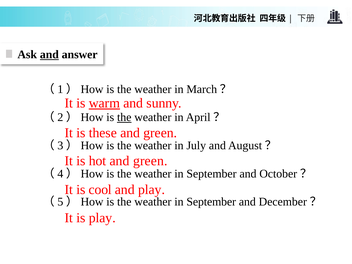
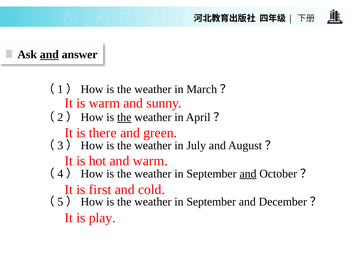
warm underline: present -> none (104, 103)
these: these -> there (103, 133)
hot and green: green -> warm (150, 161)
and underline: none -> present (248, 174)
cool: cool -> first (100, 190)
and play: play -> cold (152, 190)
